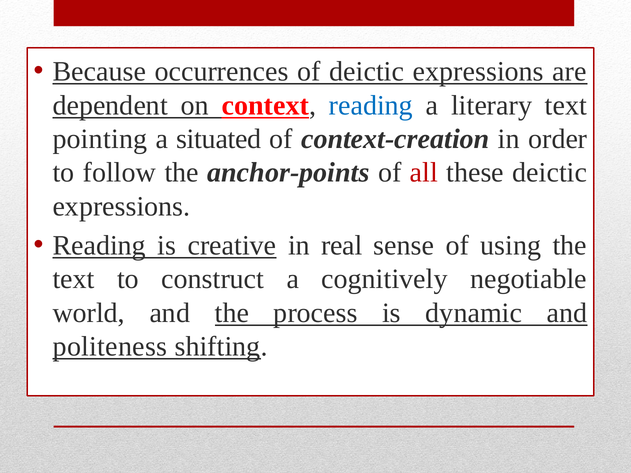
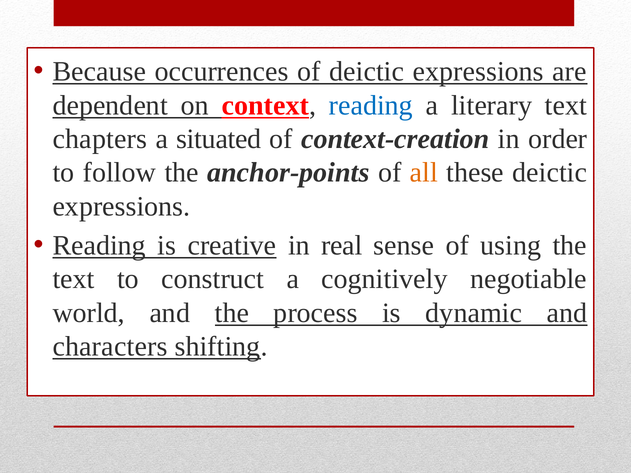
pointing: pointing -> chapters (100, 139)
all colour: red -> orange (424, 173)
politeness: politeness -> characters (110, 347)
